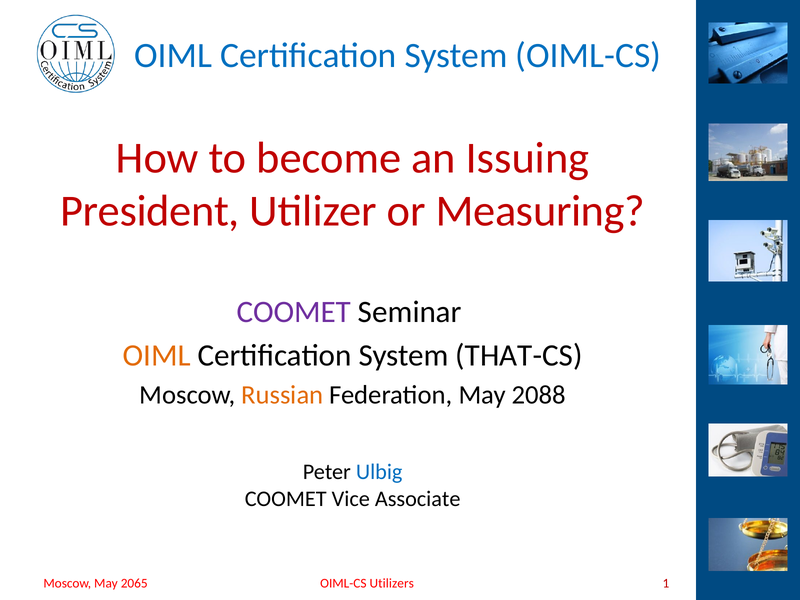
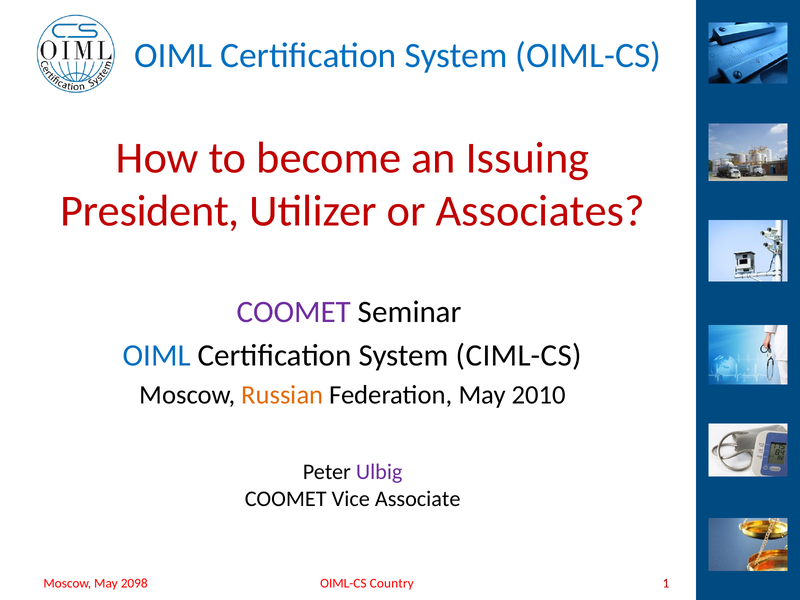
Measuring: Measuring -> Associates (540, 211)
OIML colour: orange -> blue (157, 355)
THAT-CS: THAT-CS -> CIML-CS (519, 355)
2088: 2088 -> 2010 (539, 395)
Ulbig colour: blue -> purple (379, 472)
2065: 2065 -> 2098 (134, 583)
Utilizers: Utilizers -> Country (392, 583)
